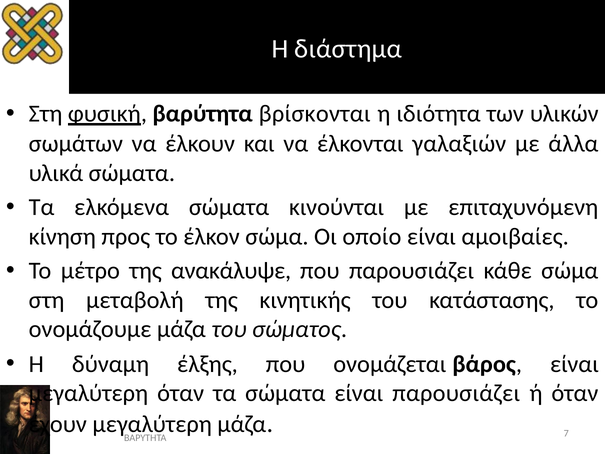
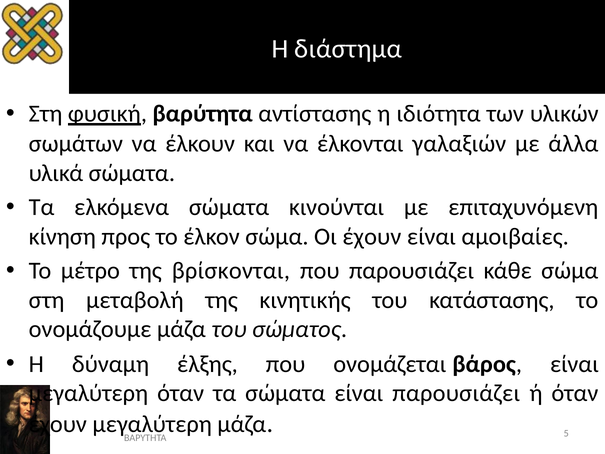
βρίσκονται: βρίσκονται -> αντίστασης (315, 114)
Οι οποίο: οποίο -> έχουν (372, 236)
ανακάλυψε: ανακάλυψε -> βρίσκονται (231, 271)
7: 7 -> 5 (566, 433)
